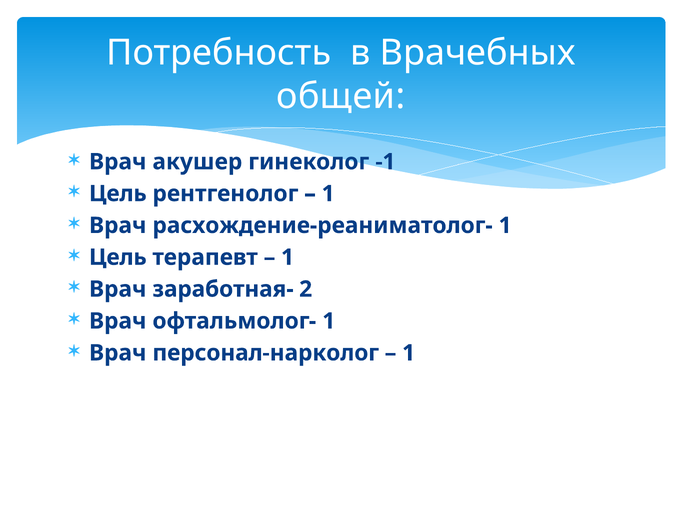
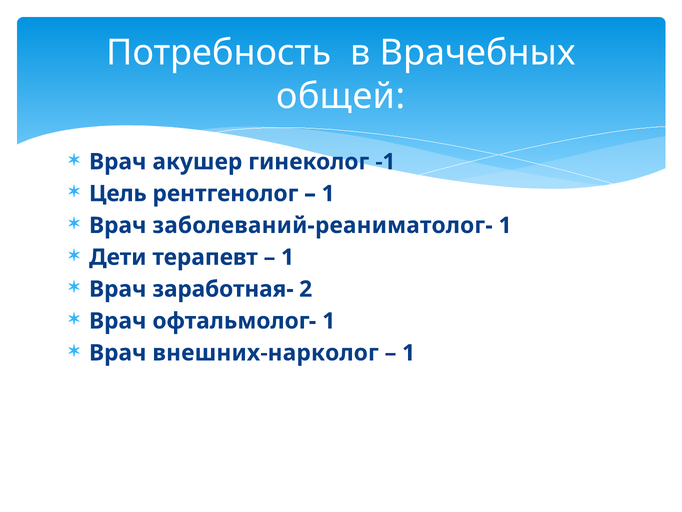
расхождение-реаниматолог-: расхождение-реаниматолог- -> заболеваний-реаниматолог- (322, 225)
Цель: Цель -> Дети (118, 257)
персонал-нарколог: персонал-нарколог -> внешних-нарколог (266, 353)
